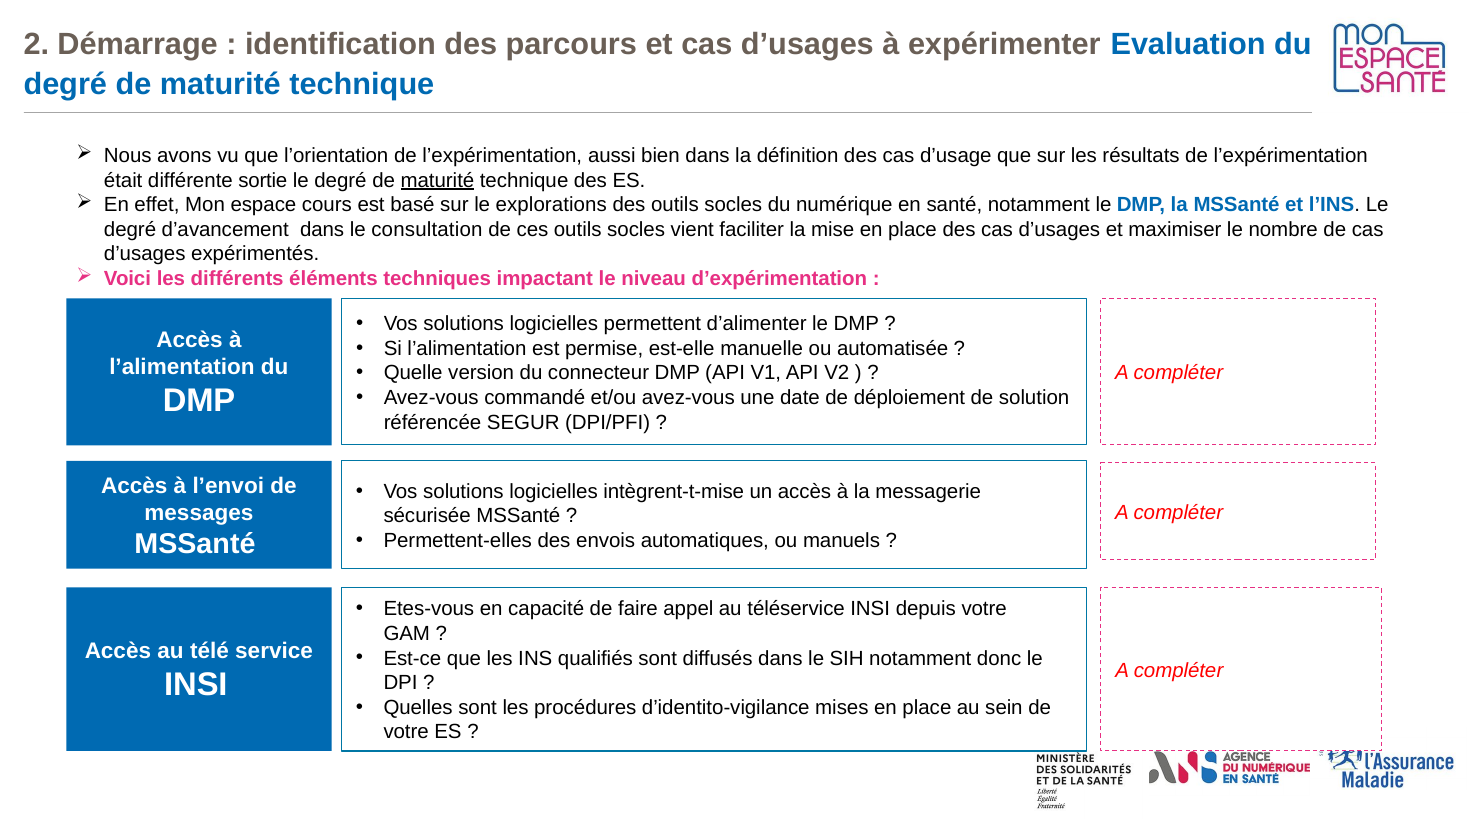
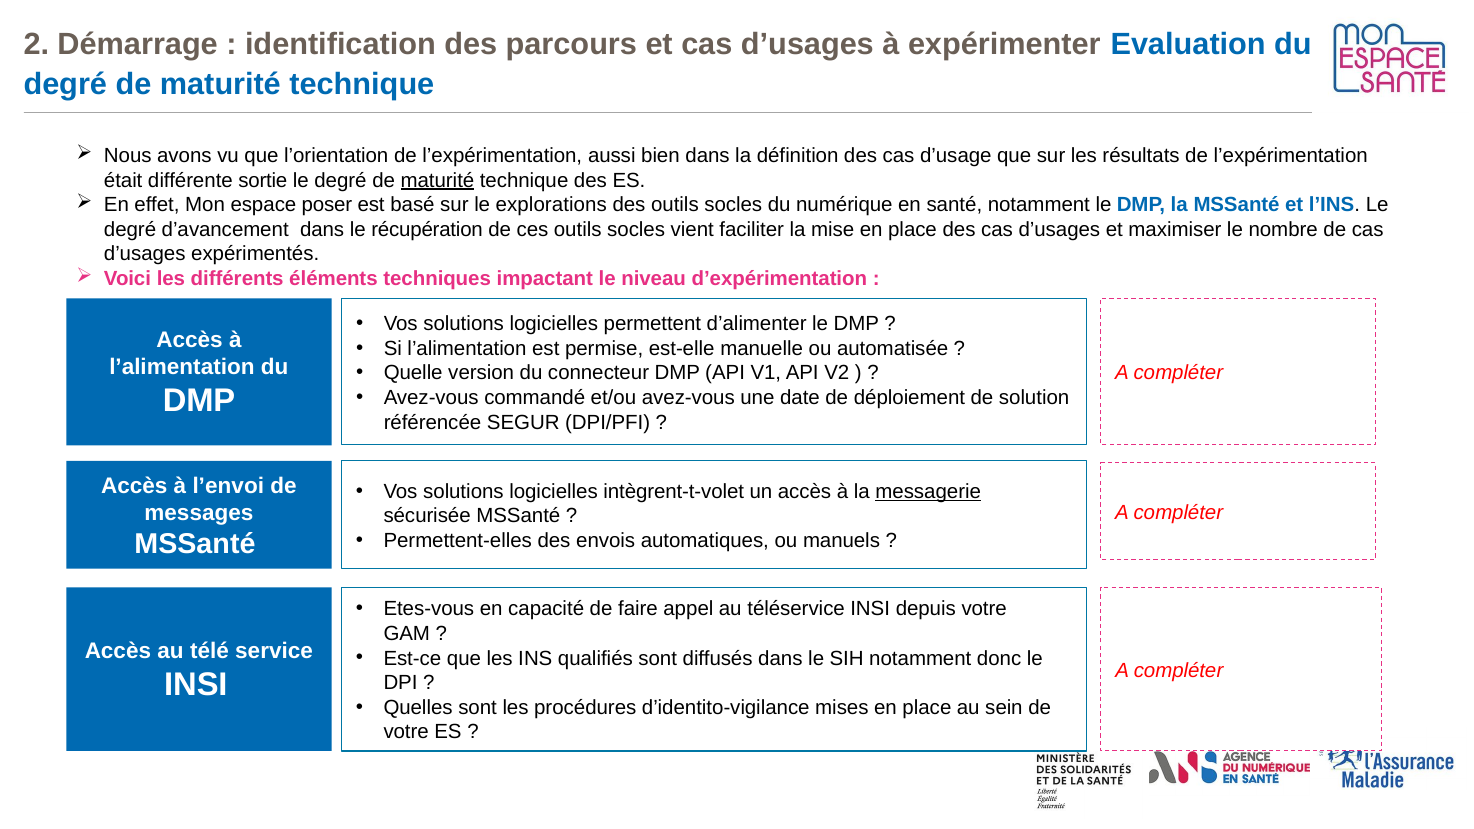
cours: cours -> poser (327, 205)
consultation: consultation -> récupération (427, 230)
intègrent-t-mise: intègrent-t-mise -> intègrent-t-volet (674, 492)
messagerie underline: none -> present (928, 492)
